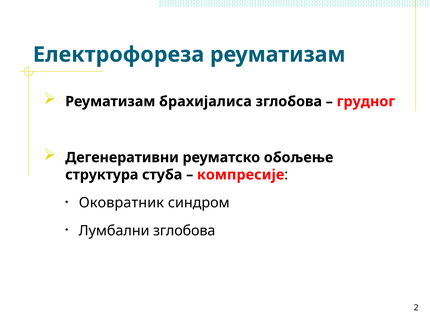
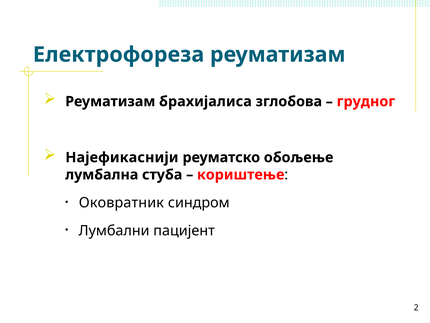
Дегенеративни: Дегенеративни -> Најефикаснији (122, 157)
структура: структура -> лумбална (102, 174)
компресије: компресије -> кориштење (241, 174)
Лумбални зглобова: зглобова -> пацијент (184, 230)
